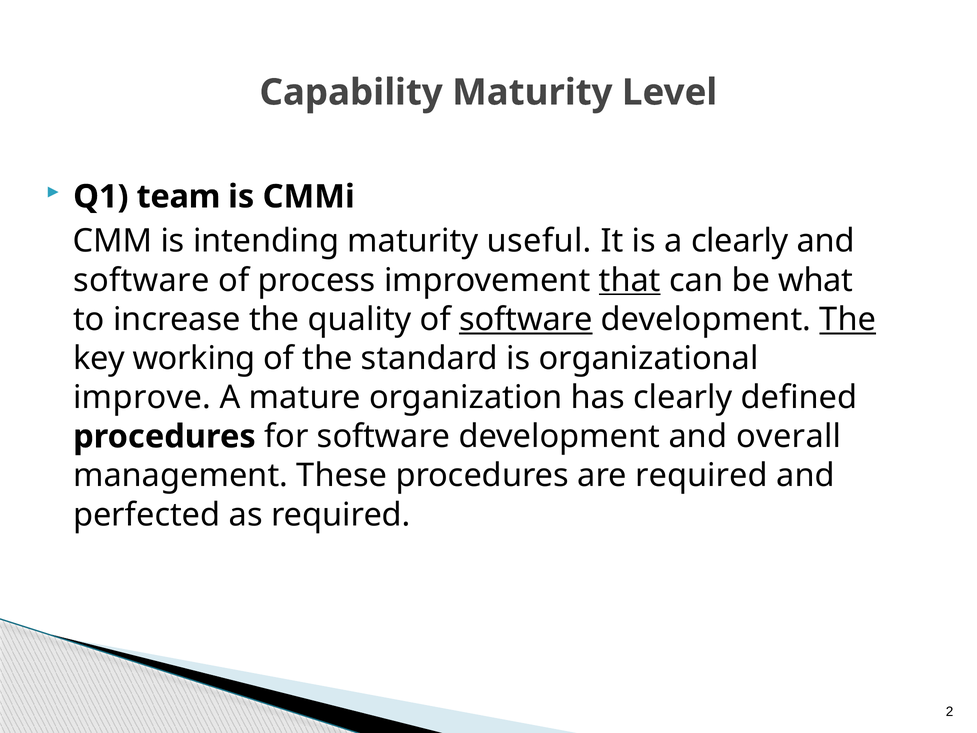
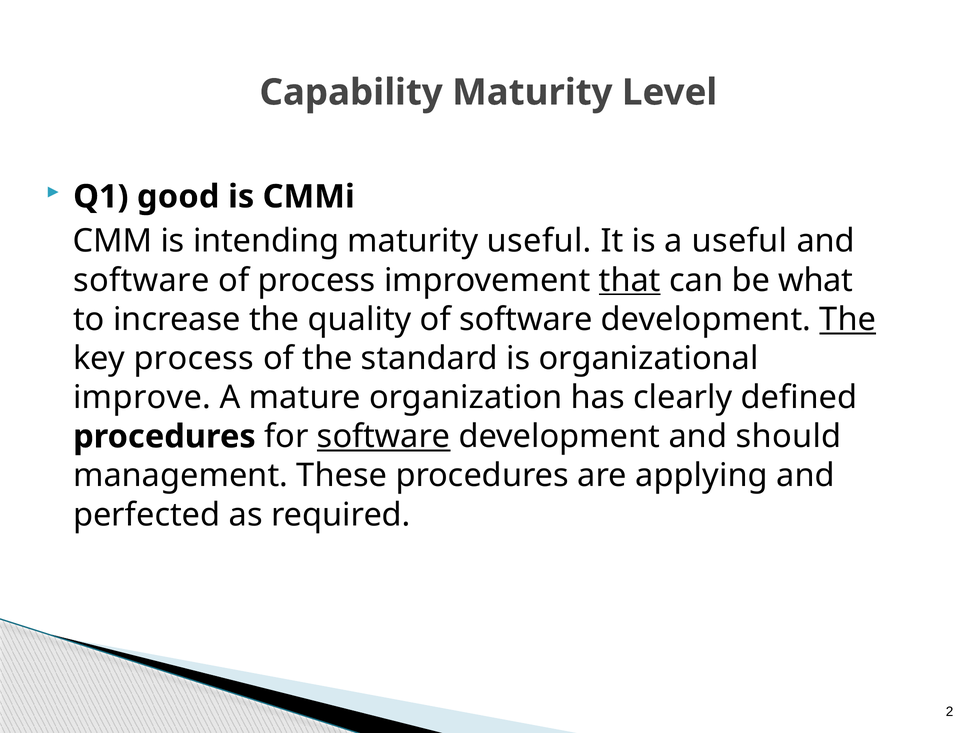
team: team -> good (178, 197)
a clearly: clearly -> useful (739, 241)
software underline: present -> none (526, 319)
key working: working -> process (194, 358)
software underline: none -> present (384, 436)
overall: overall -> should (789, 436)
are required: required -> applying (702, 476)
